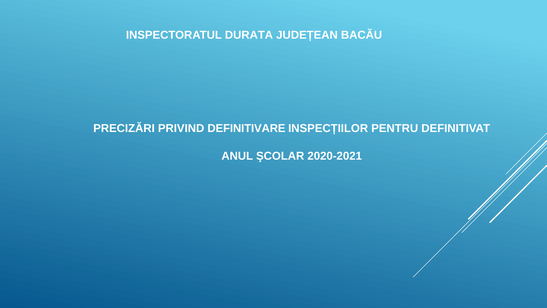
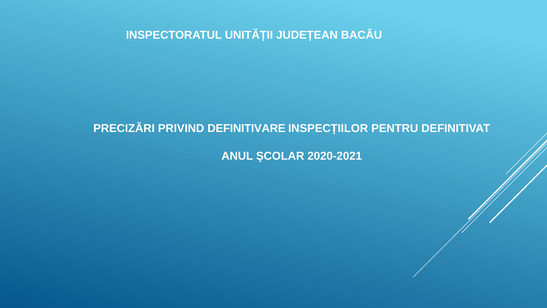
DURATA: DURATA -> UNITĂȚII (249, 35)
